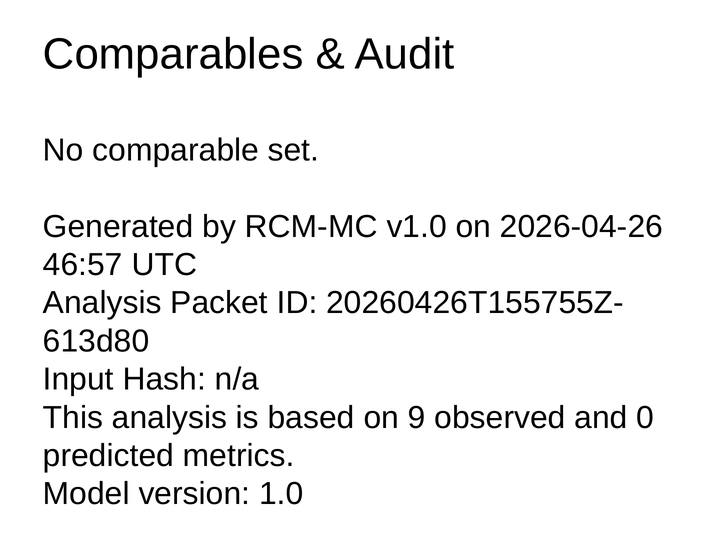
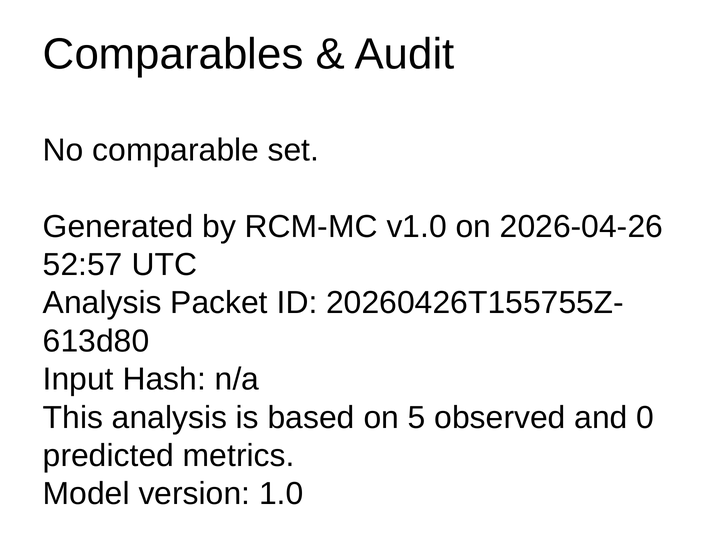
46:57: 46:57 -> 52:57 (83, 265)
9: 9 -> 5 (417, 418)
